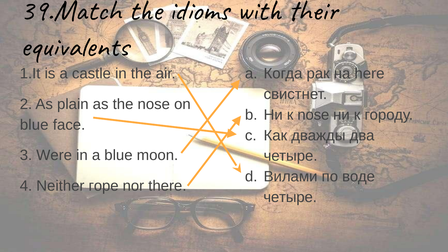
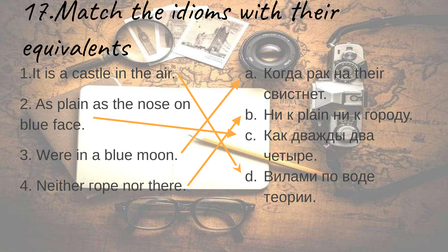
39.Match: 39.Match -> 17.Match (71, 10)
на here: here -> their (369, 74)
к nose: nose -> plain (313, 115)
четыре: четыре -> теории (290, 197)
